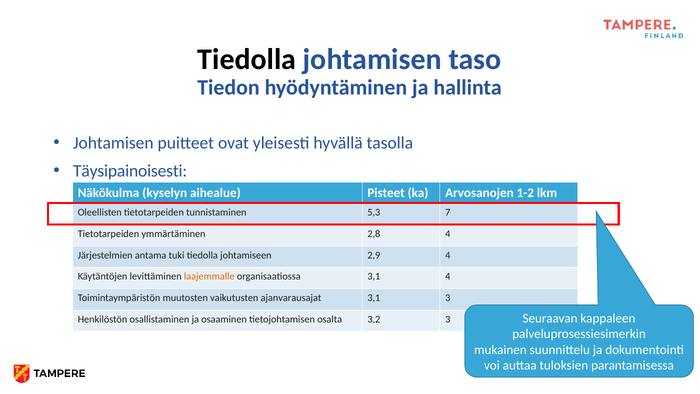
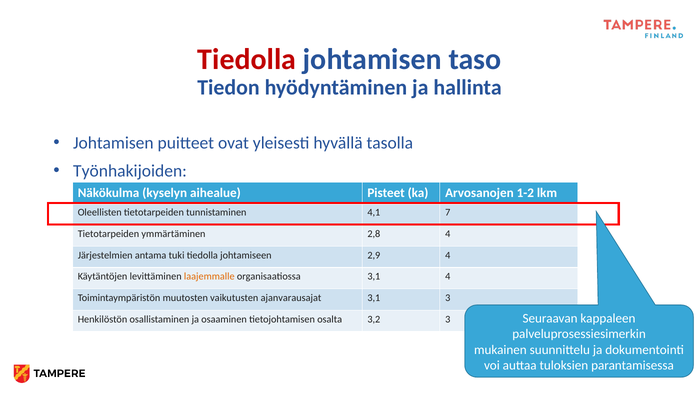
Tiedolla colour: black -> red (247, 60)
Täysipainoisesti: Täysipainoisesti -> Työnhakijoiden (130, 171)
5,3: 5,3 -> 4,1 (374, 212)
